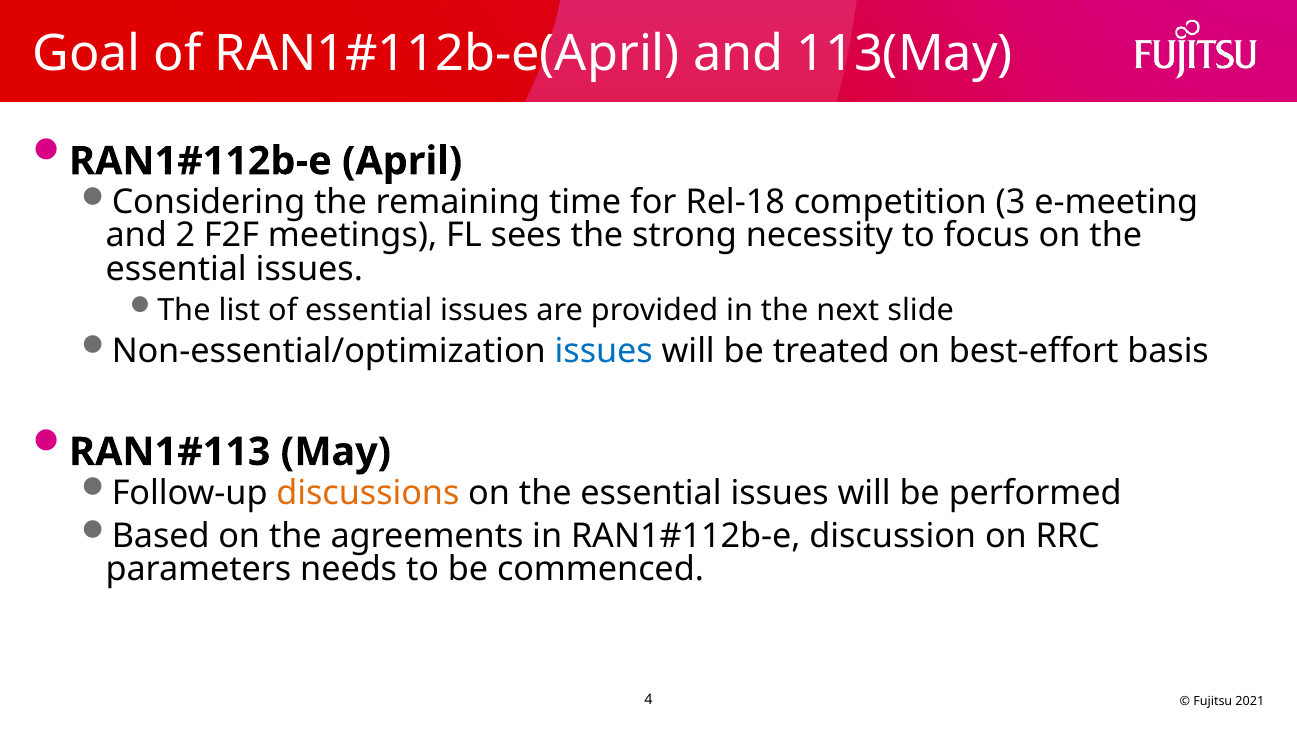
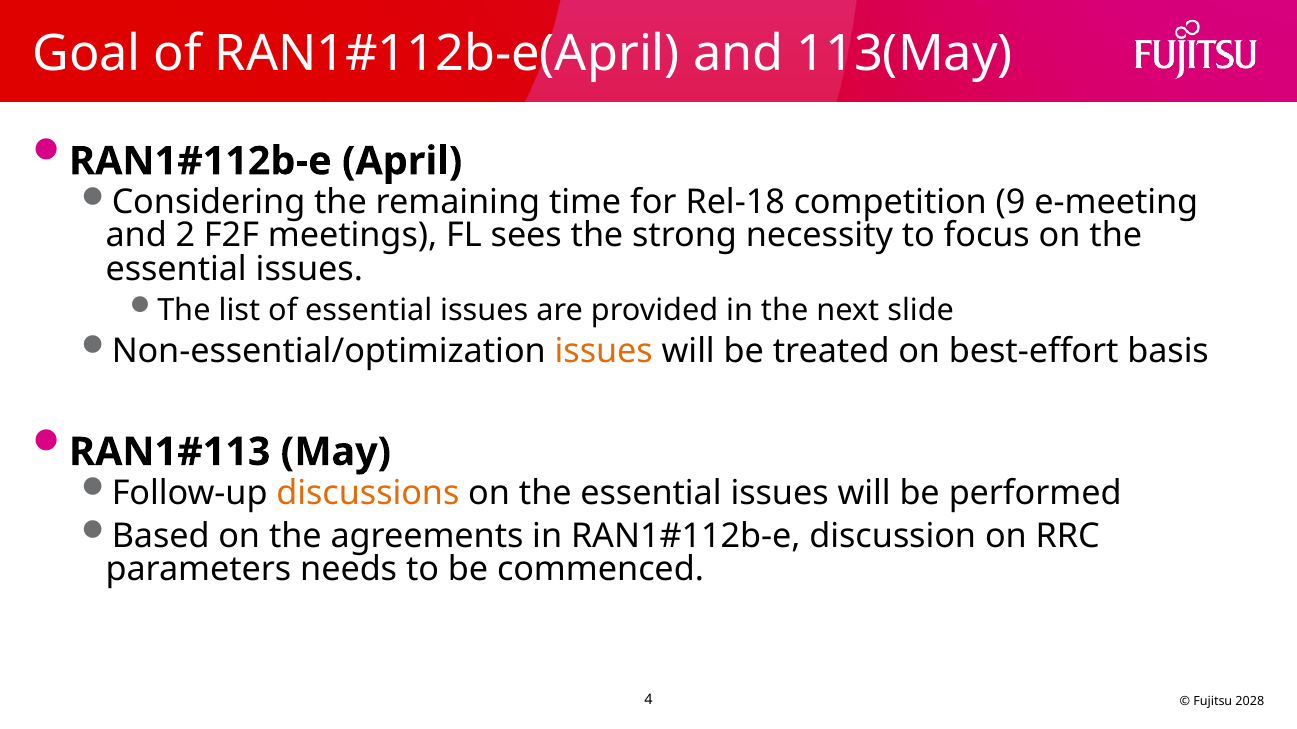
3: 3 -> 9 (1011, 203)
issues colour: blue -> orange (604, 352)
2021: 2021 -> 2028 (1250, 702)
